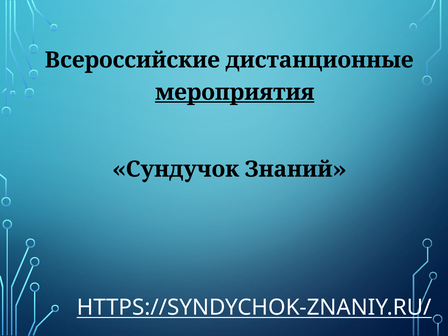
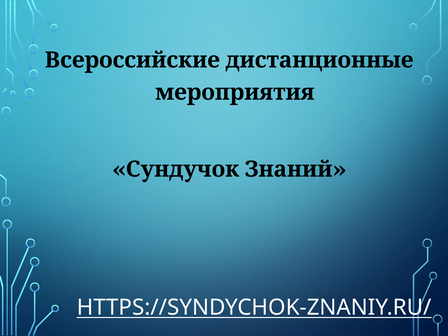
мероприятия underline: present -> none (235, 92)
